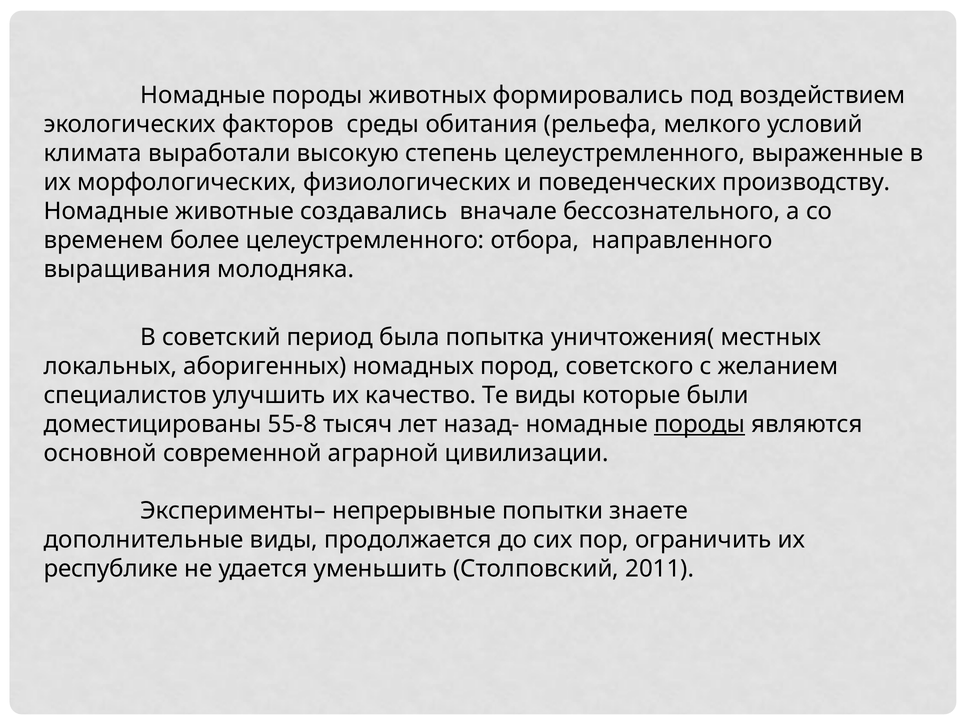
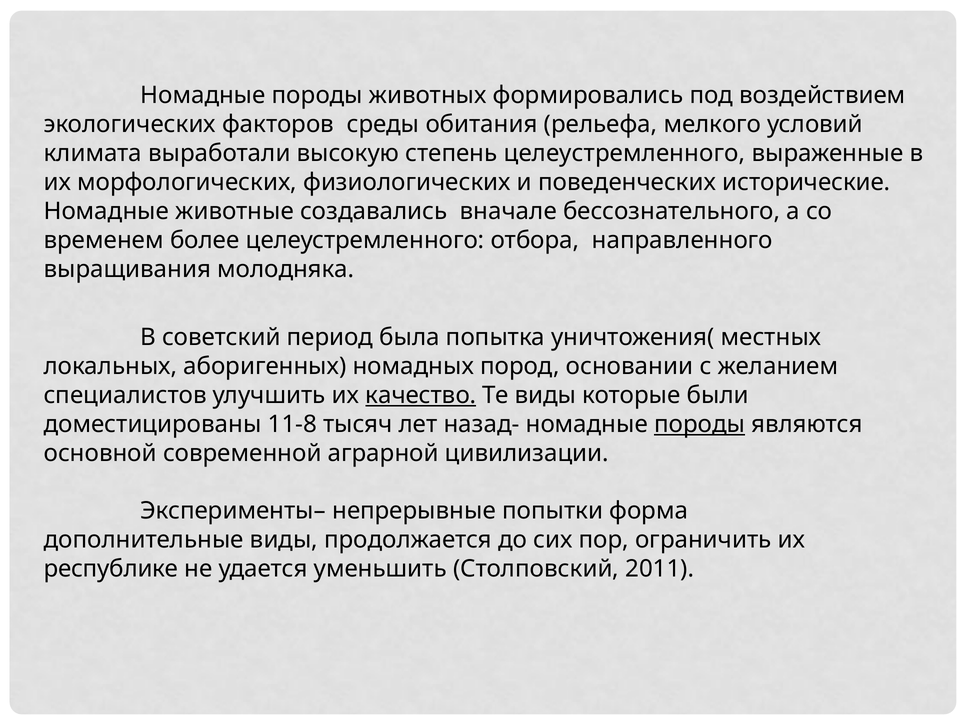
производству: производству -> исторические (806, 182)
советского: советского -> основании (630, 366)
качество underline: none -> present (421, 395)
55-8: 55-8 -> 11-8 (292, 424)
знаете: знаете -> форма (649, 511)
